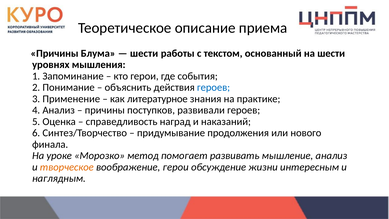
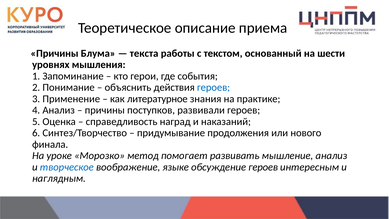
шести: шести -> текста (144, 53)
творческое colour: orange -> blue (67, 167)
воображение герои: герои -> языке (176, 167)
обсуждение жизни: жизни -> героев (263, 167)
